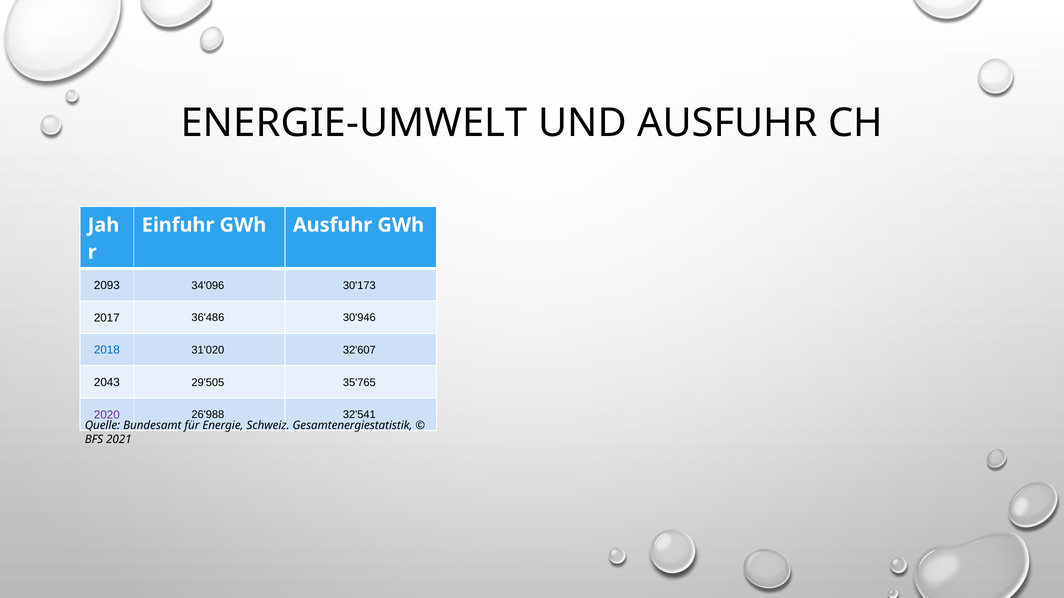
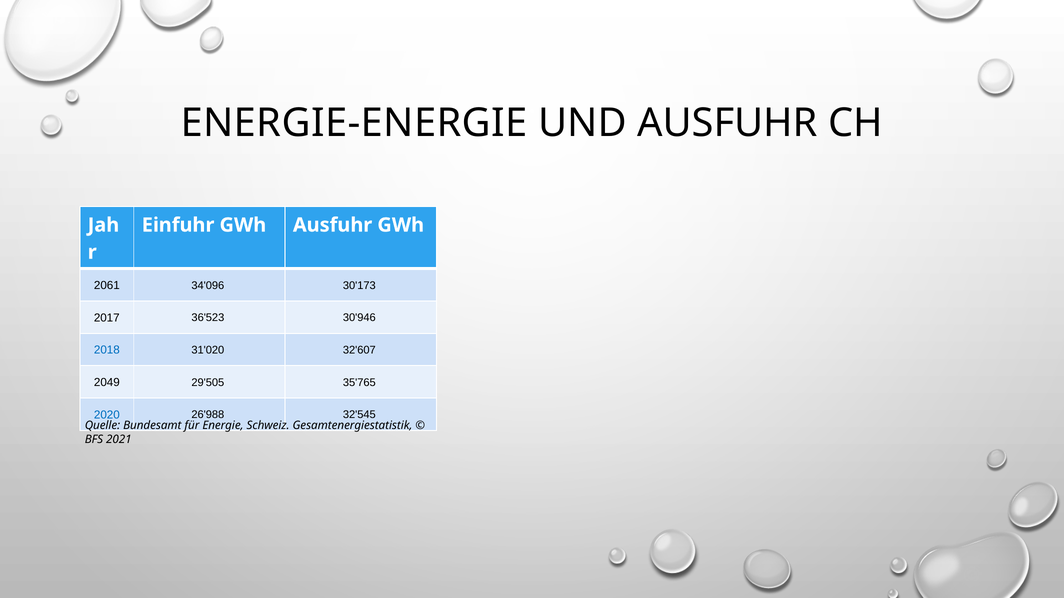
ENERGIE-UMWELT: ENERGIE-UMWELT -> ENERGIE-ENERGIE (354, 123)
2093: 2093 -> 2061 (107, 286)
36'486: 36'486 -> 36'523 (208, 318)
2043: 2043 -> 2049 (107, 383)
2020 colour: purple -> blue (107, 415)
32'541: 32'541 -> 32'545 (359, 415)
